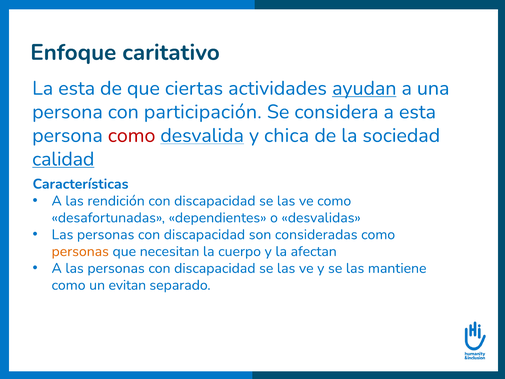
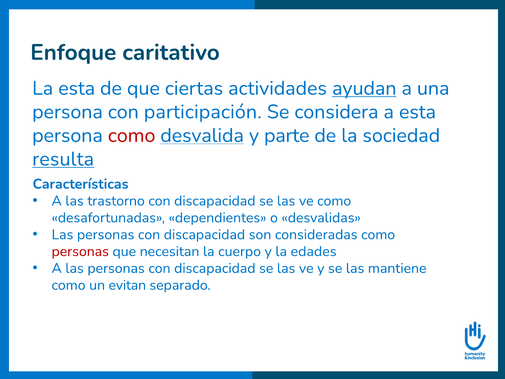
chica: chica -> parte (287, 135)
calidad: calidad -> resulta (63, 159)
rendición: rendición -> trastorno (116, 201)
personas colour: orange -> red (80, 251)
afectan: afectan -> edades (314, 251)
